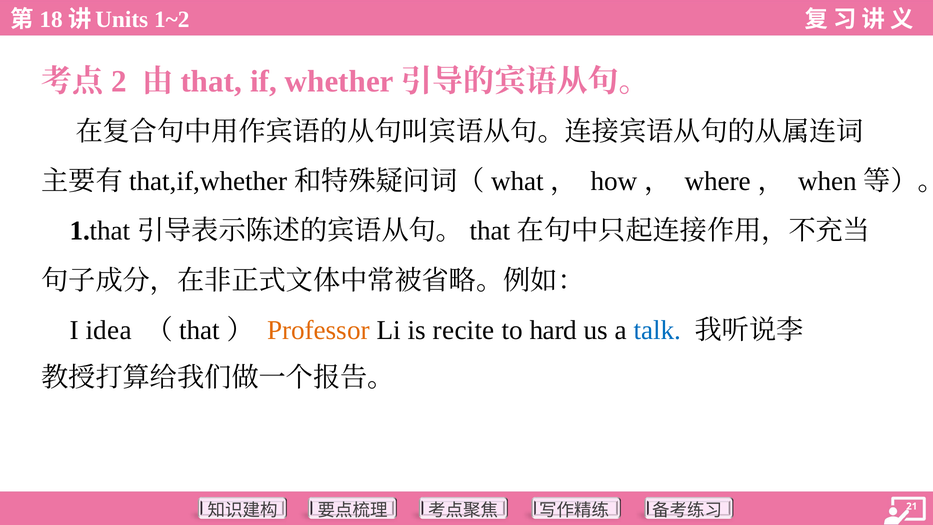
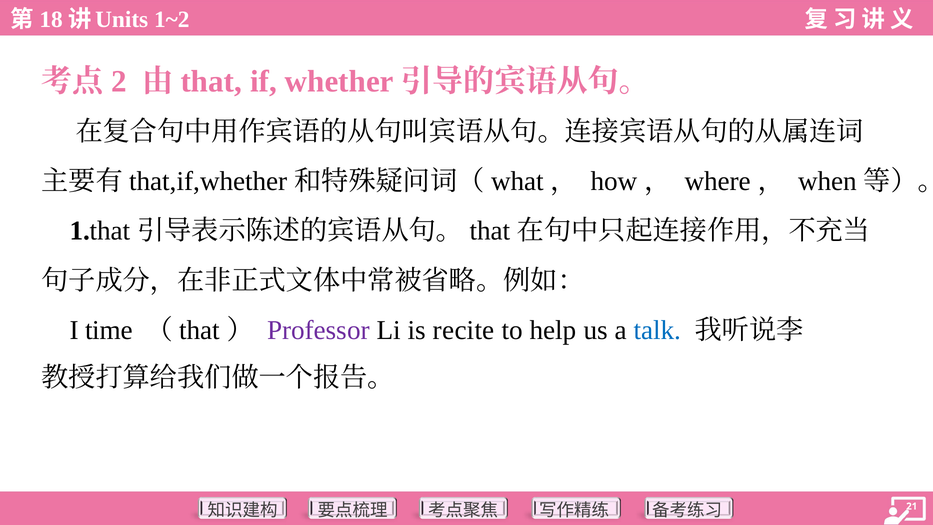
idea: idea -> time (109, 330)
Professor colour: orange -> purple (318, 330)
hard: hard -> help (553, 330)
